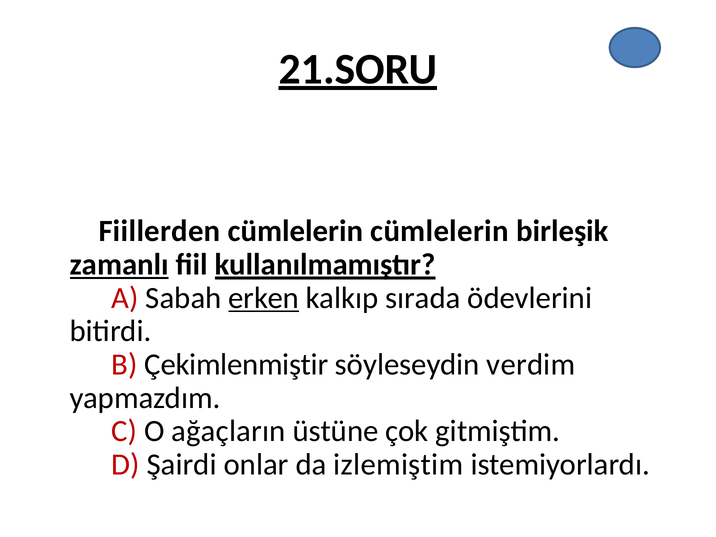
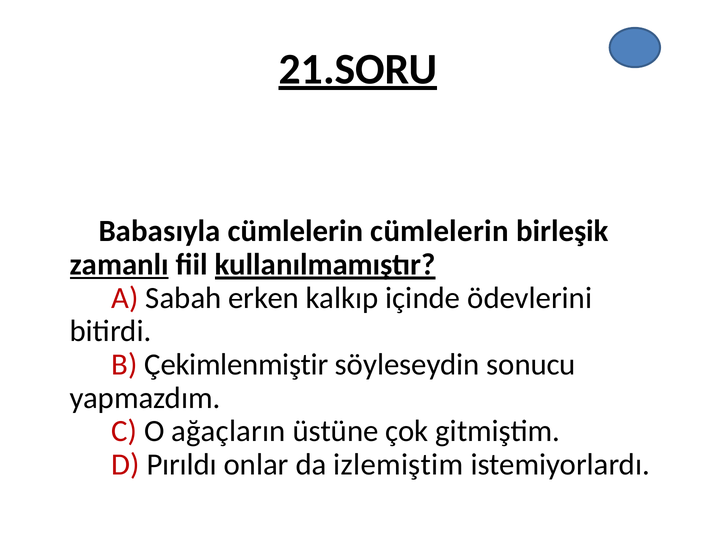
Fiillerden: Fiillerden -> Babasıyla (160, 231)
erken underline: present -> none (264, 298)
sırada: sırada -> içinde (423, 298)
verdim: verdim -> sonucu (531, 365)
Şairdi: Şairdi -> Pırıldı (182, 465)
